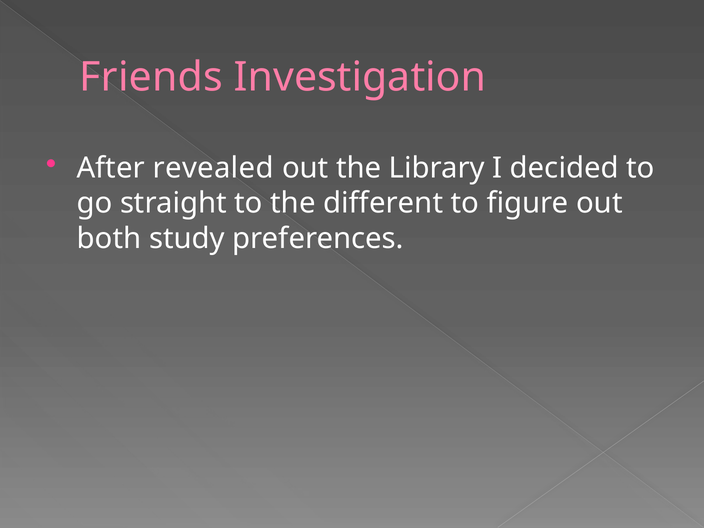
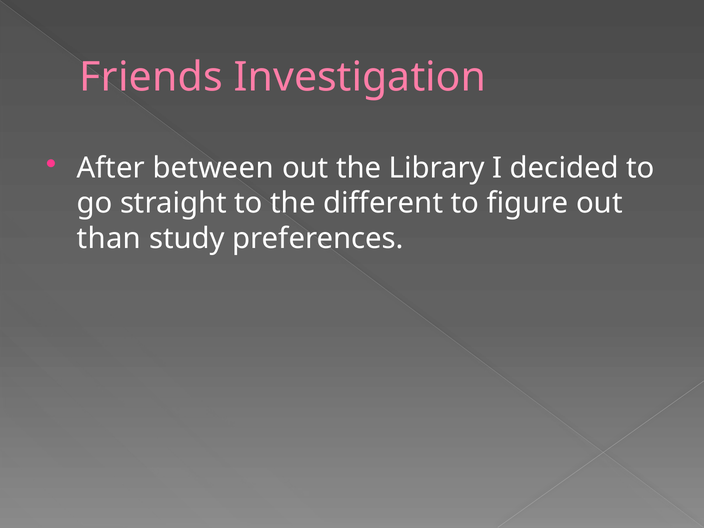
revealed: revealed -> between (213, 168)
both: both -> than (109, 238)
